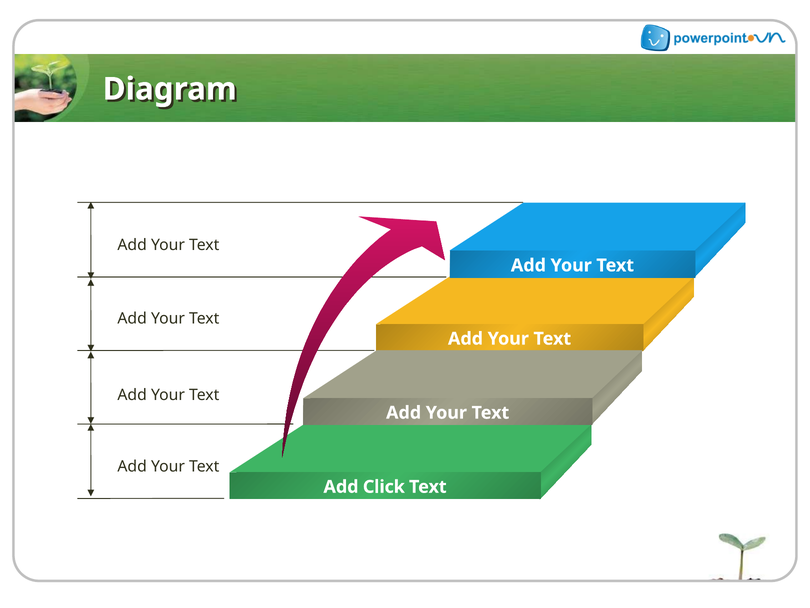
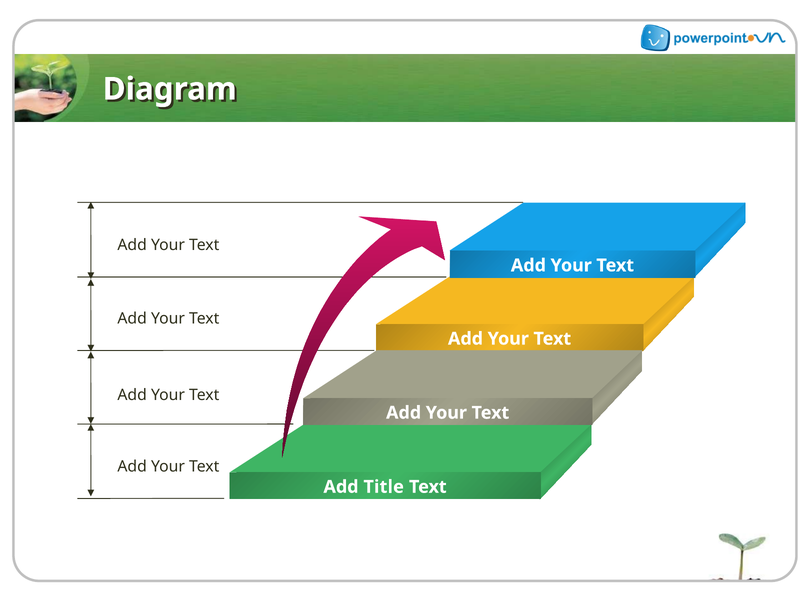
Click: Click -> Title (384, 486)
